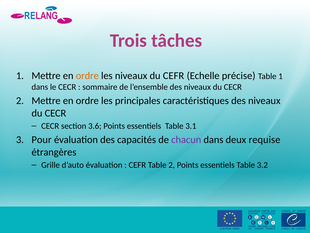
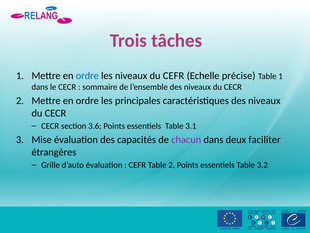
ordre colour: orange -> blue (87, 76)
Pour: Pour -> Mise (42, 139)
requise: requise -> faciliter (265, 139)
